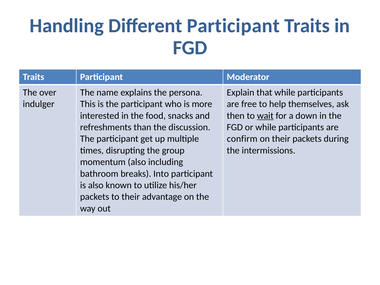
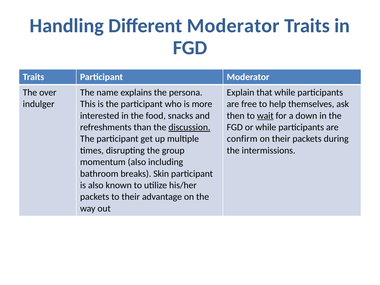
Different Participant: Participant -> Moderator (233, 26)
discussion underline: none -> present (189, 127)
Into: Into -> Skin (161, 174)
